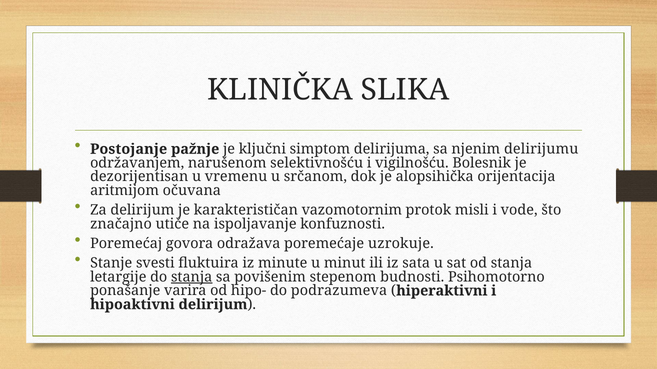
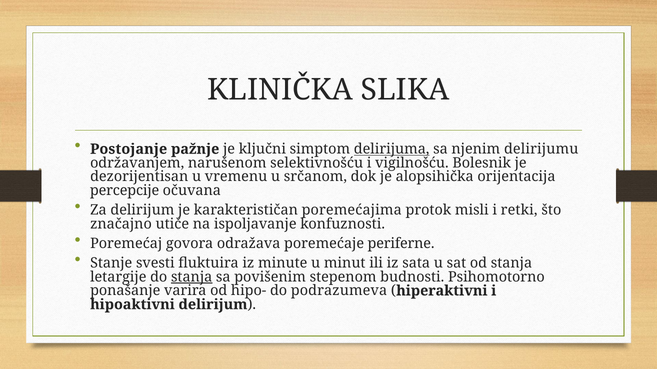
delirijuma underline: none -> present (392, 149)
aritmijom: aritmijom -> percepcije (125, 191)
vazomotornim: vazomotornim -> poremećajima (352, 210)
vode: vode -> retki (519, 210)
uzrokuje: uzrokuje -> periferne (401, 244)
